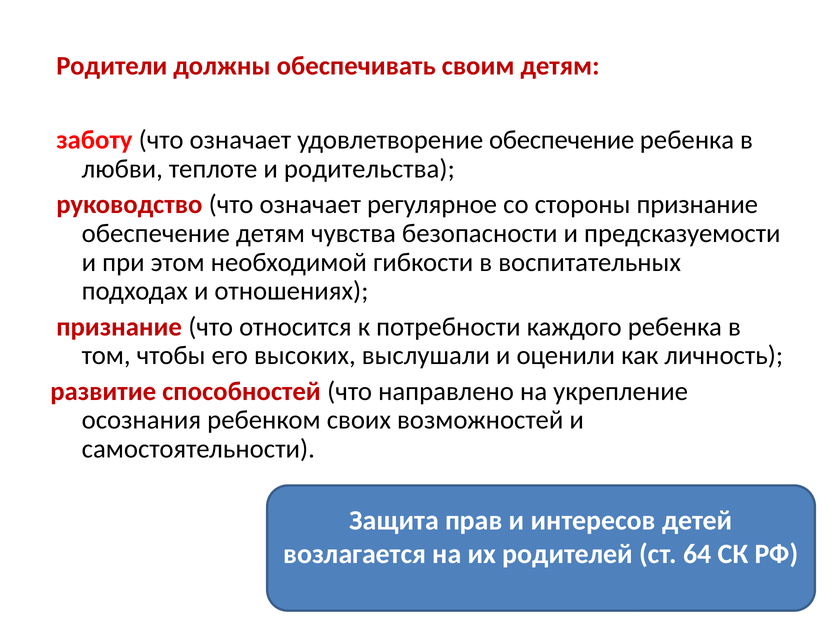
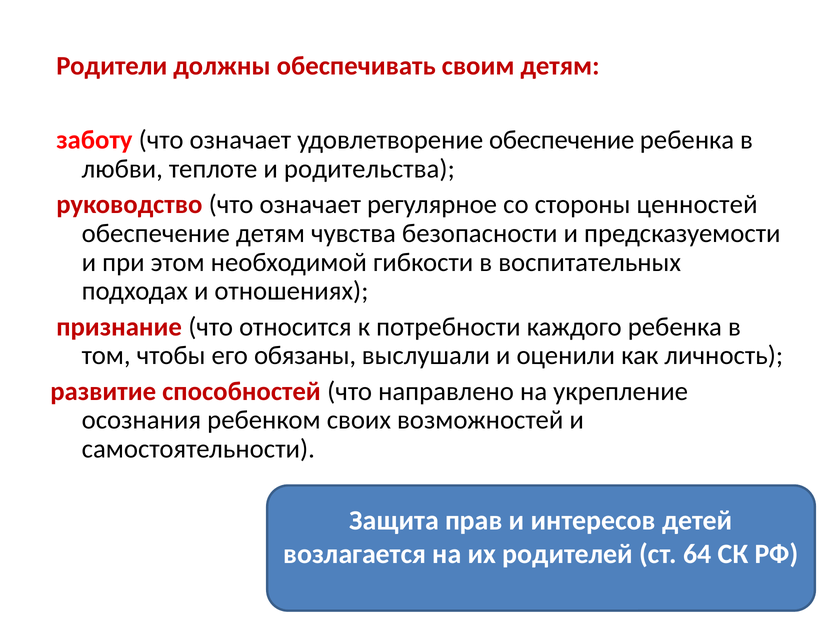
стороны признание: признание -> ценностей (697, 205)
высоких: высоких -> обязаны (305, 356)
